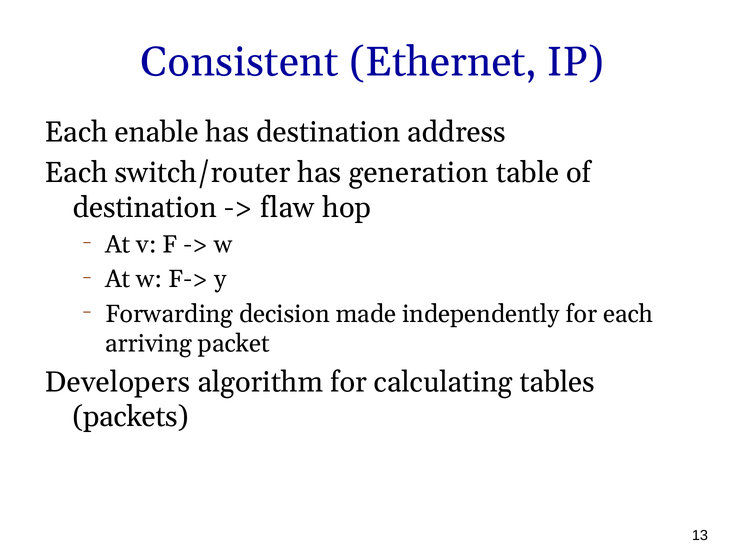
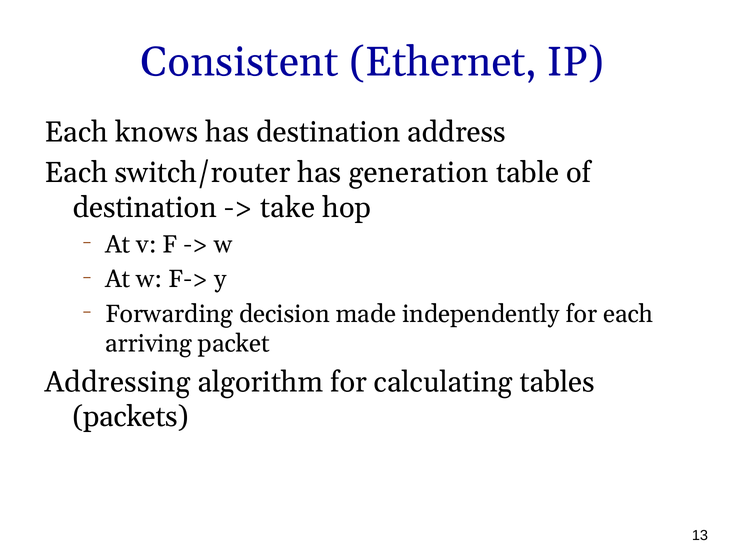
enable: enable -> knows (157, 132)
flaw: flaw -> take (288, 208)
Developers: Developers -> Addressing (118, 382)
